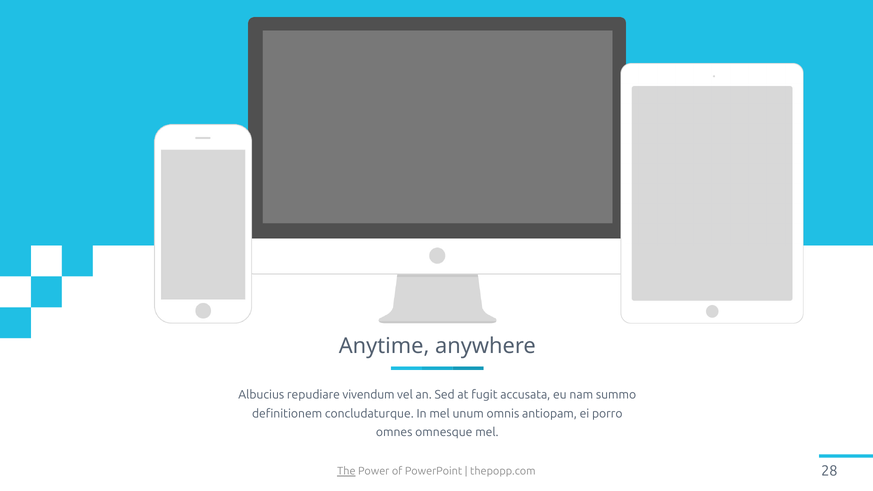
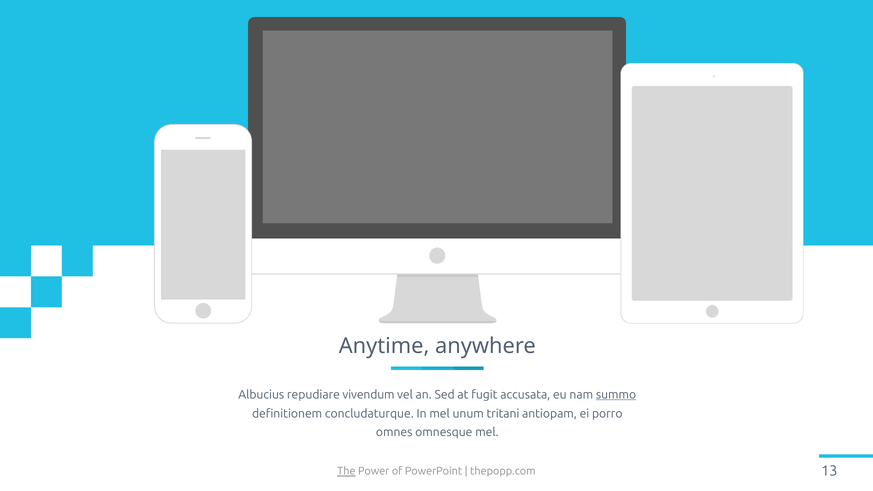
summo underline: none -> present (616, 395)
omnis: omnis -> tritani (503, 414)
28: 28 -> 13 (829, 471)
